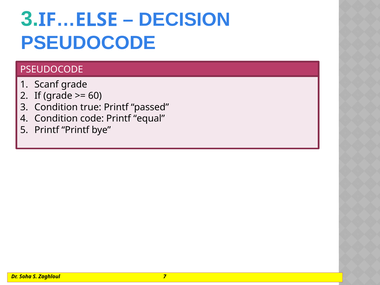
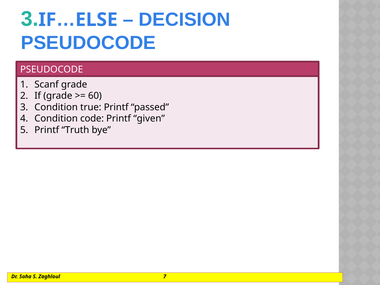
equal: equal -> given (149, 119)
Printf Printf: Printf -> Truth (75, 130)
